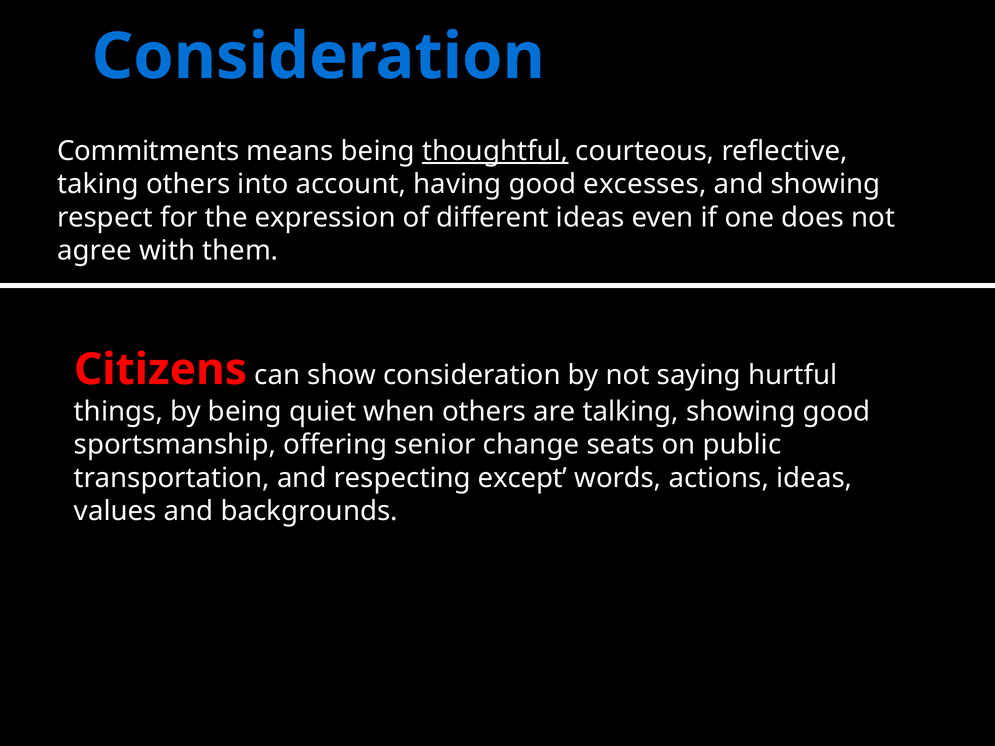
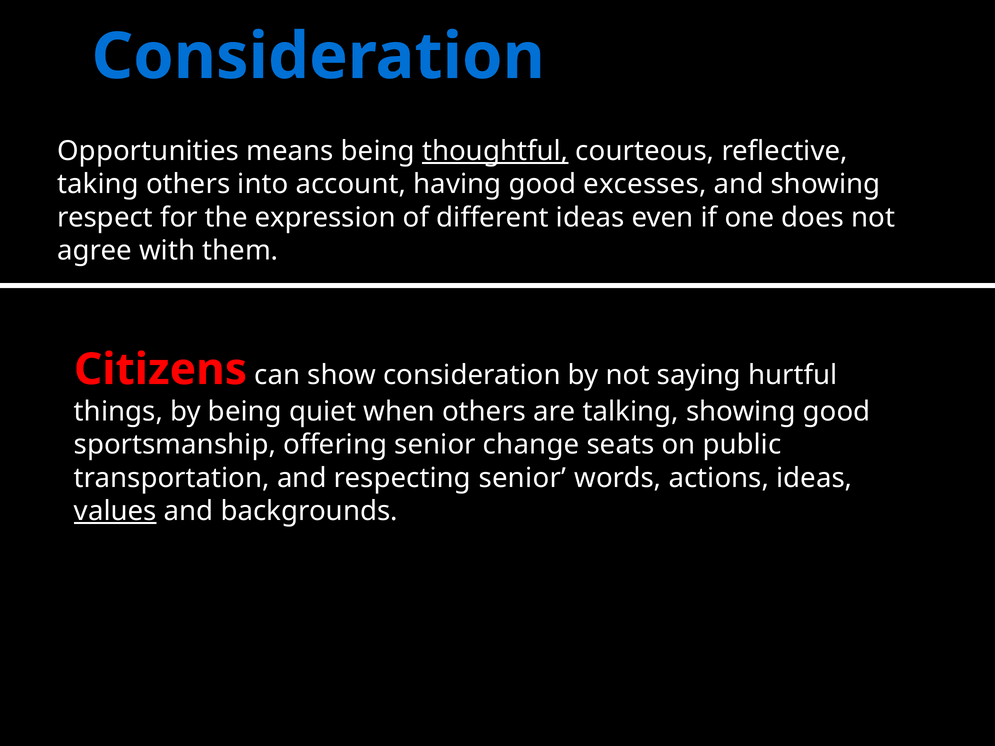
Commitments: Commitments -> Opportunities (148, 151)
respecting except: except -> senior (522, 478)
values underline: none -> present (115, 511)
